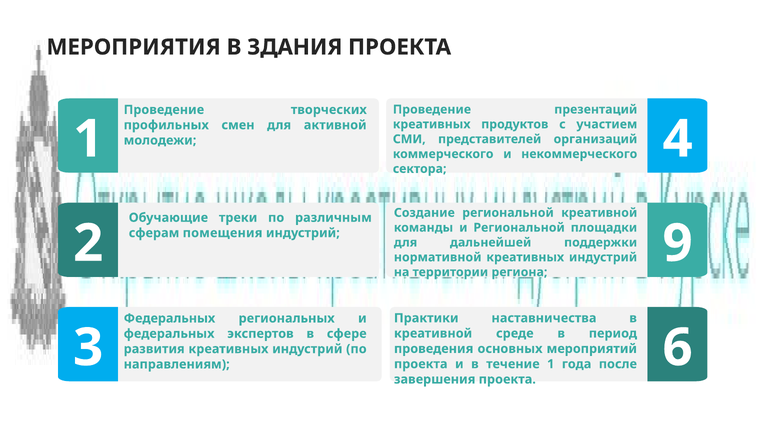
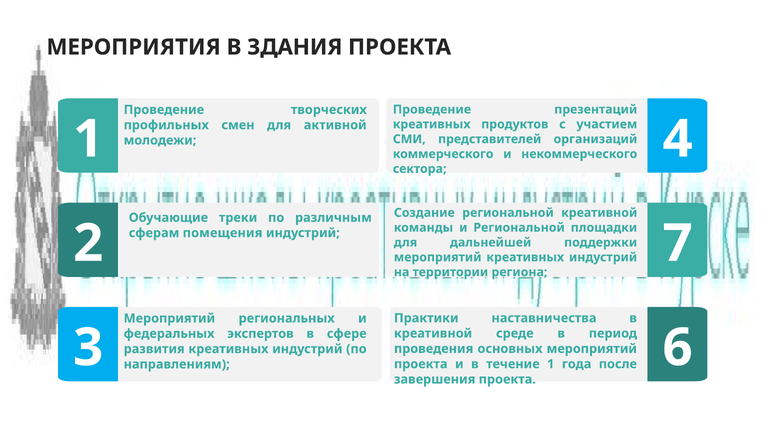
9: 9 -> 7 (678, 244)
нормативной: нормативной -> мероприятий (438, 258)
Федеральных: Федеральных -> Мероприятий (169, 319)
